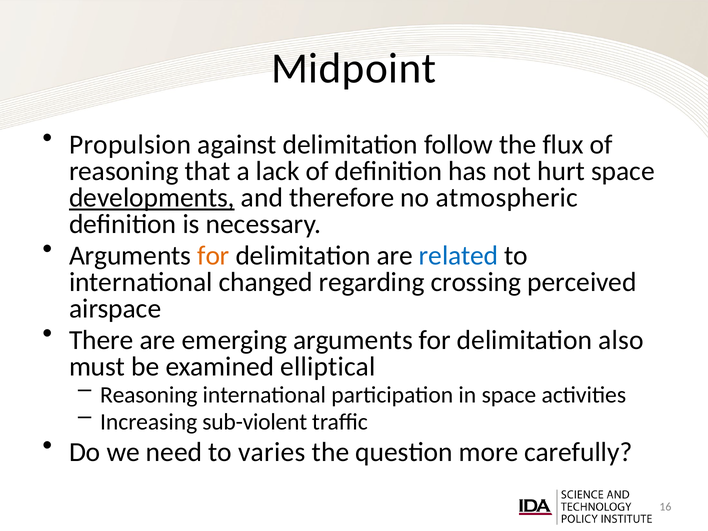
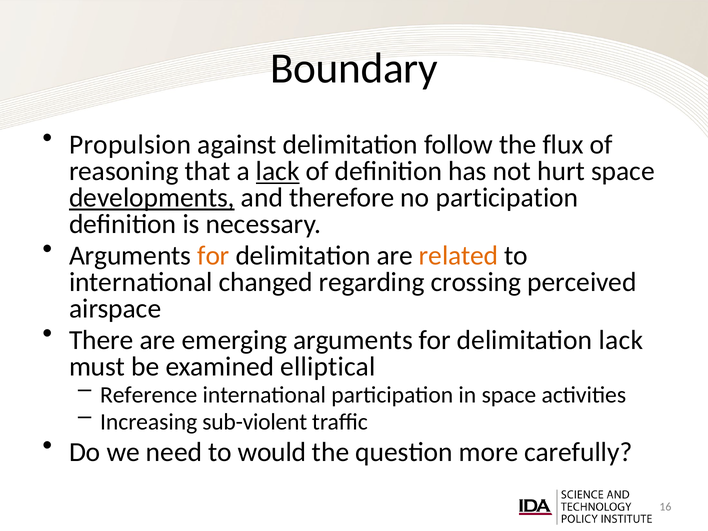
Midpoint: Midpoint -> Boundary (354, 69)
lack underline: none -> present (278, 171)
no atmospheric: atmospheric -> participation (507, 198)
related colour: blue -> orange (459, 256)
delimitation also: also -> lack (621, 340)
Reasoning: Reasoning -> Reference (149, 395)
varies: varies -> would (272, 452)
